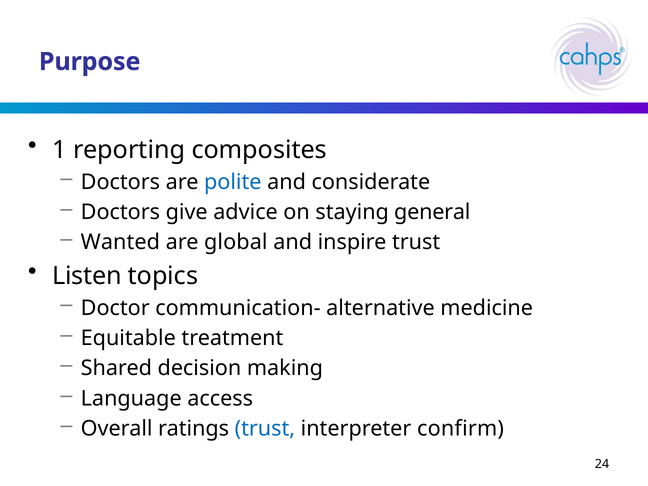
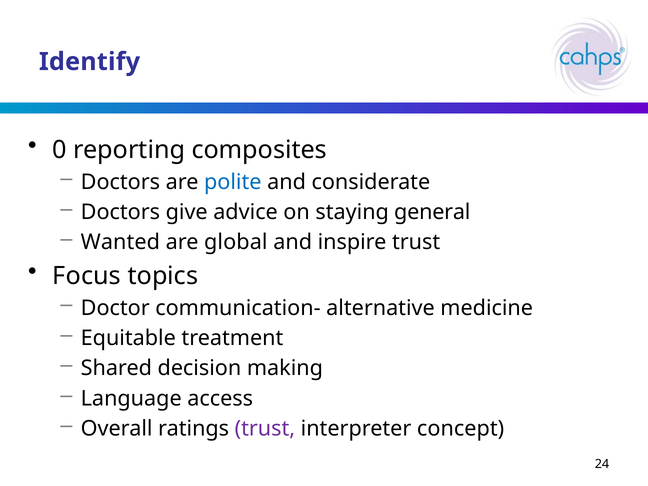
Purpose: Purpose -> Identify (89, 62)
1: 1 -> 0 (60, 150)
Listen: Listen -> Focus (87, 276)
trust colour: blue -> purple (265, 429)
confirm: confirm -> concept (461, 429)
